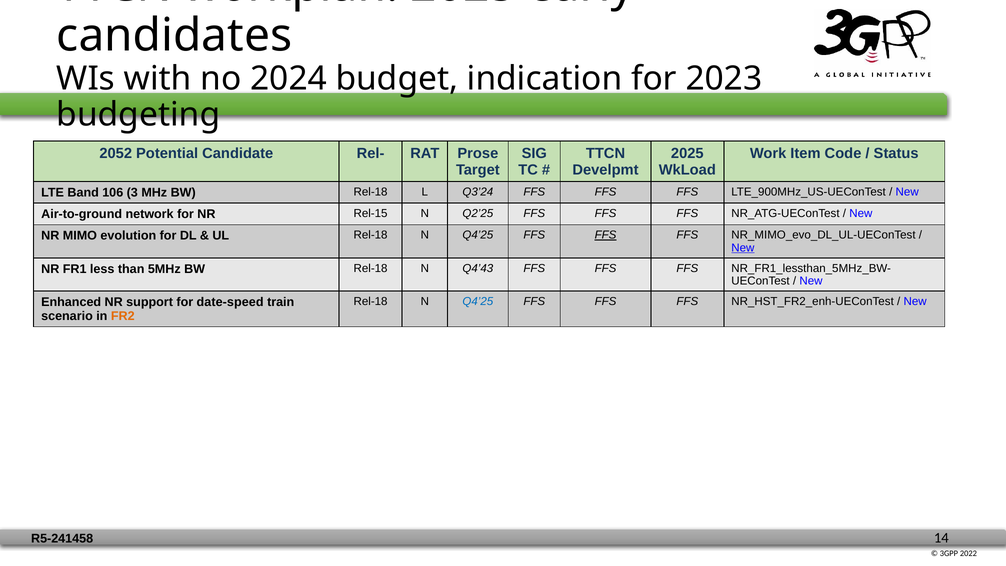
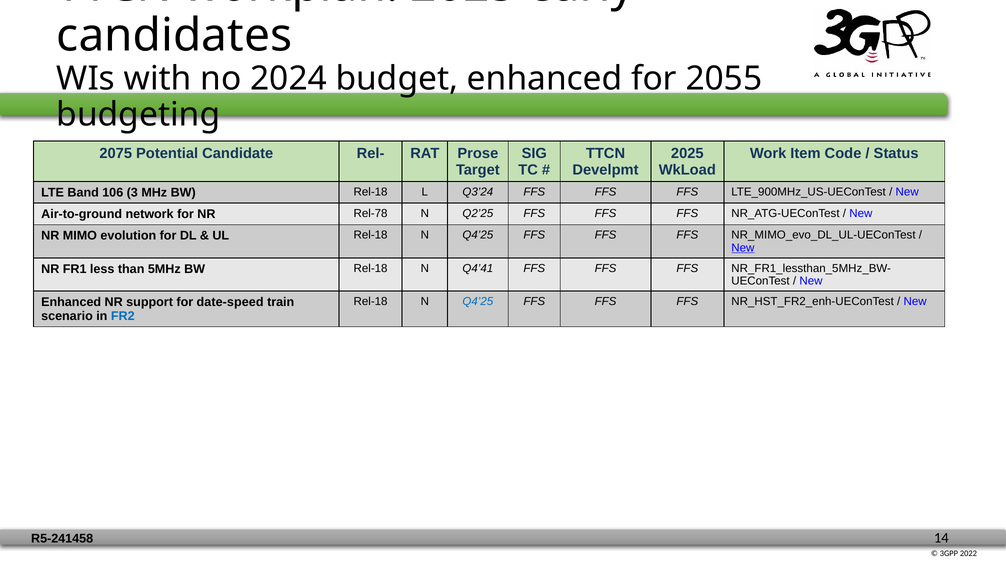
budget indication: indication -> enhanced (545, 79)
2023: 2023 -> 2055 (724, 79)
2052: 2052 -> 2075 (116, 153)
Rel-15: Rel-15 -> Rel-78 (371, 213)
FFS underline: present -> none (606, 235)
Q4’43: Q4’43 -> Q4’41 (478, 268)
FR2 colour: orange -> blue (123, 316)
